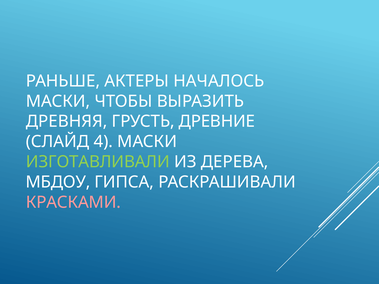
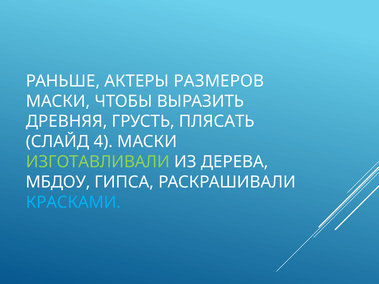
НАЧАЛОСЬ: НАЧАЛОСЬ -> РАЗМЕРОВ (219, 81)
ДРЕВНИЕ: ДРЕВНИЕ -> ПЛЯСАТЬ (217, 122)
КРАСКАМИ colour: pink -> light blue (73, 202)
